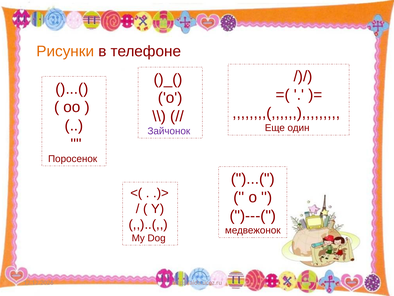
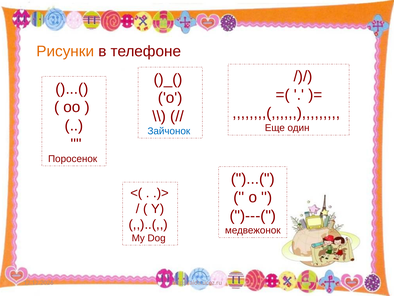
Зайчонок colour: purple -> blue (169, 131)
